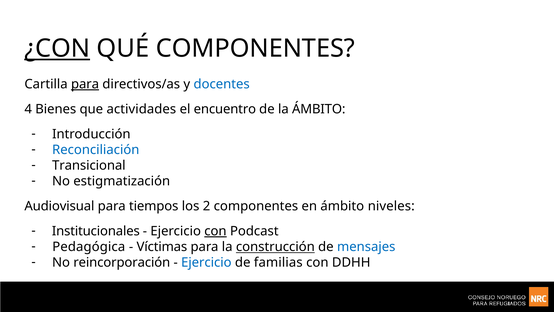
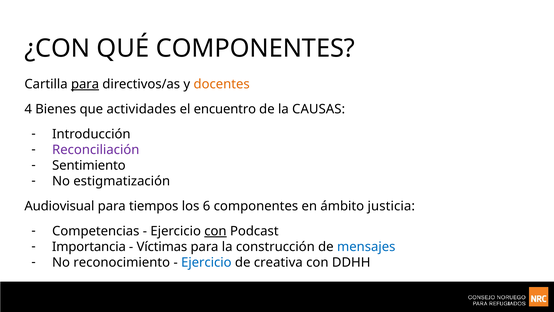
¿CON underline: present -> none (57, 49)
docentes colour: blue -> orange (222, 84)
la ÁMBITO: ÁMBITO -> CAUSAS (319, 109)
Reconciliación colour: blue -> purple (96, 150)
Transicional: Transicional -> Sentimiento (89, 165)
2: 2 -> 6 (207, 206)
niveles: niveles -> justicia (391, 206)
Institucionales: Institucionales -> Competencias (96, 231)
Pedagógica: Pedagógica -> Importancia (89, 247)
construcción underline: present -> none (275, 247)
reincorporación: reincorporación -> reconocimiento (122, 262)
familias: familias -> creativa (278, 262)
